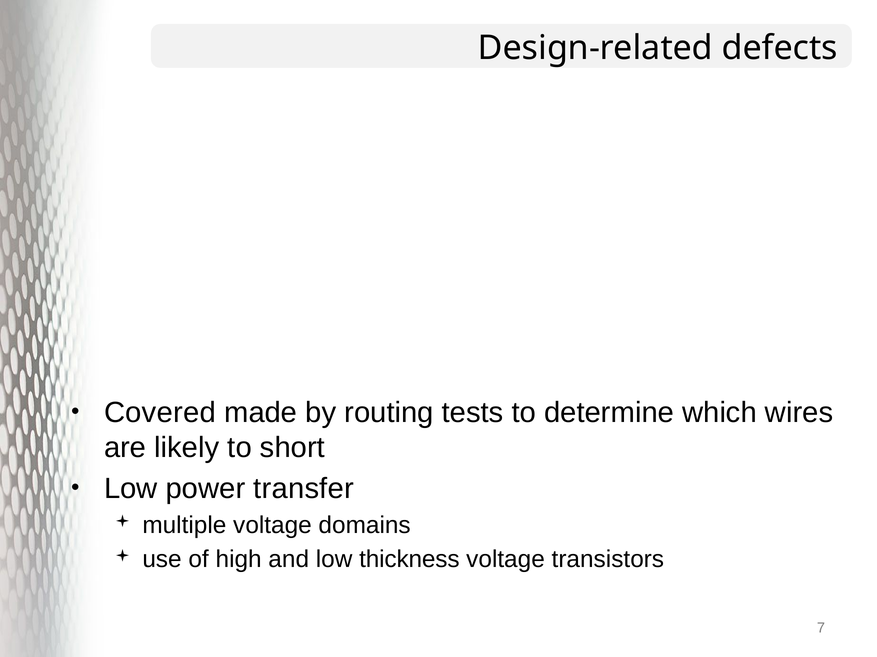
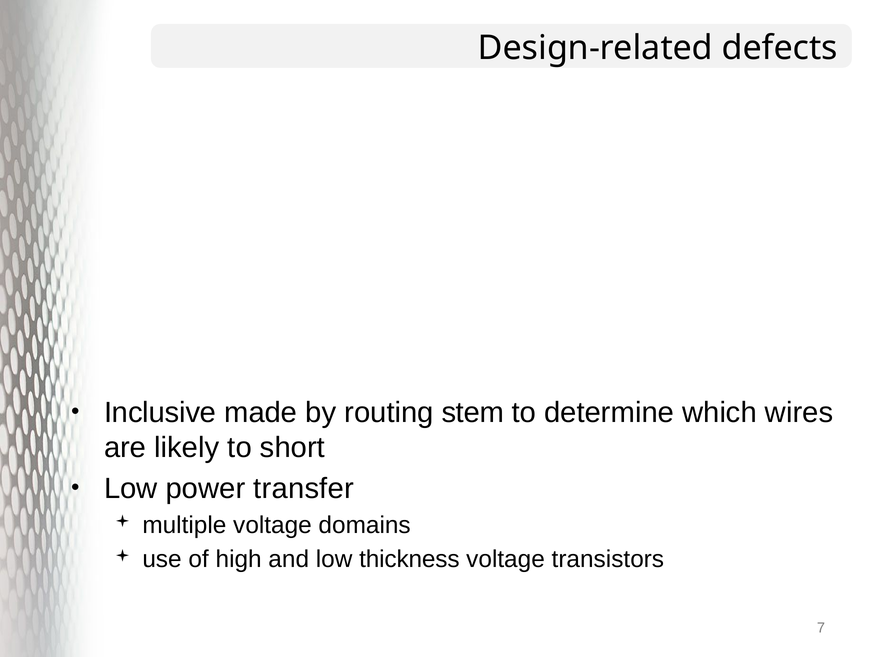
Covered: Covered -> Inclusive (160, 413)
tests: tests -> stem (473, 413)
